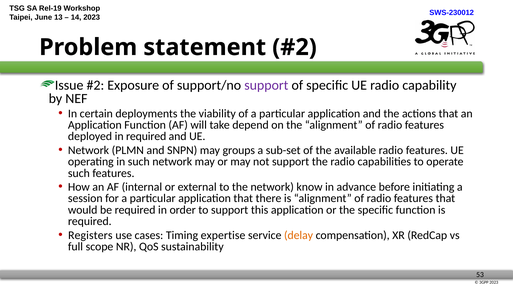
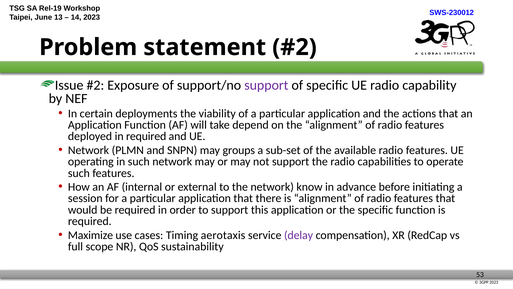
Registers: Registers -> Maximize (90, 235)
expertise: expertise -> aerotaxis (223, 235)
delay colour: orange -> purple (299, 235)
